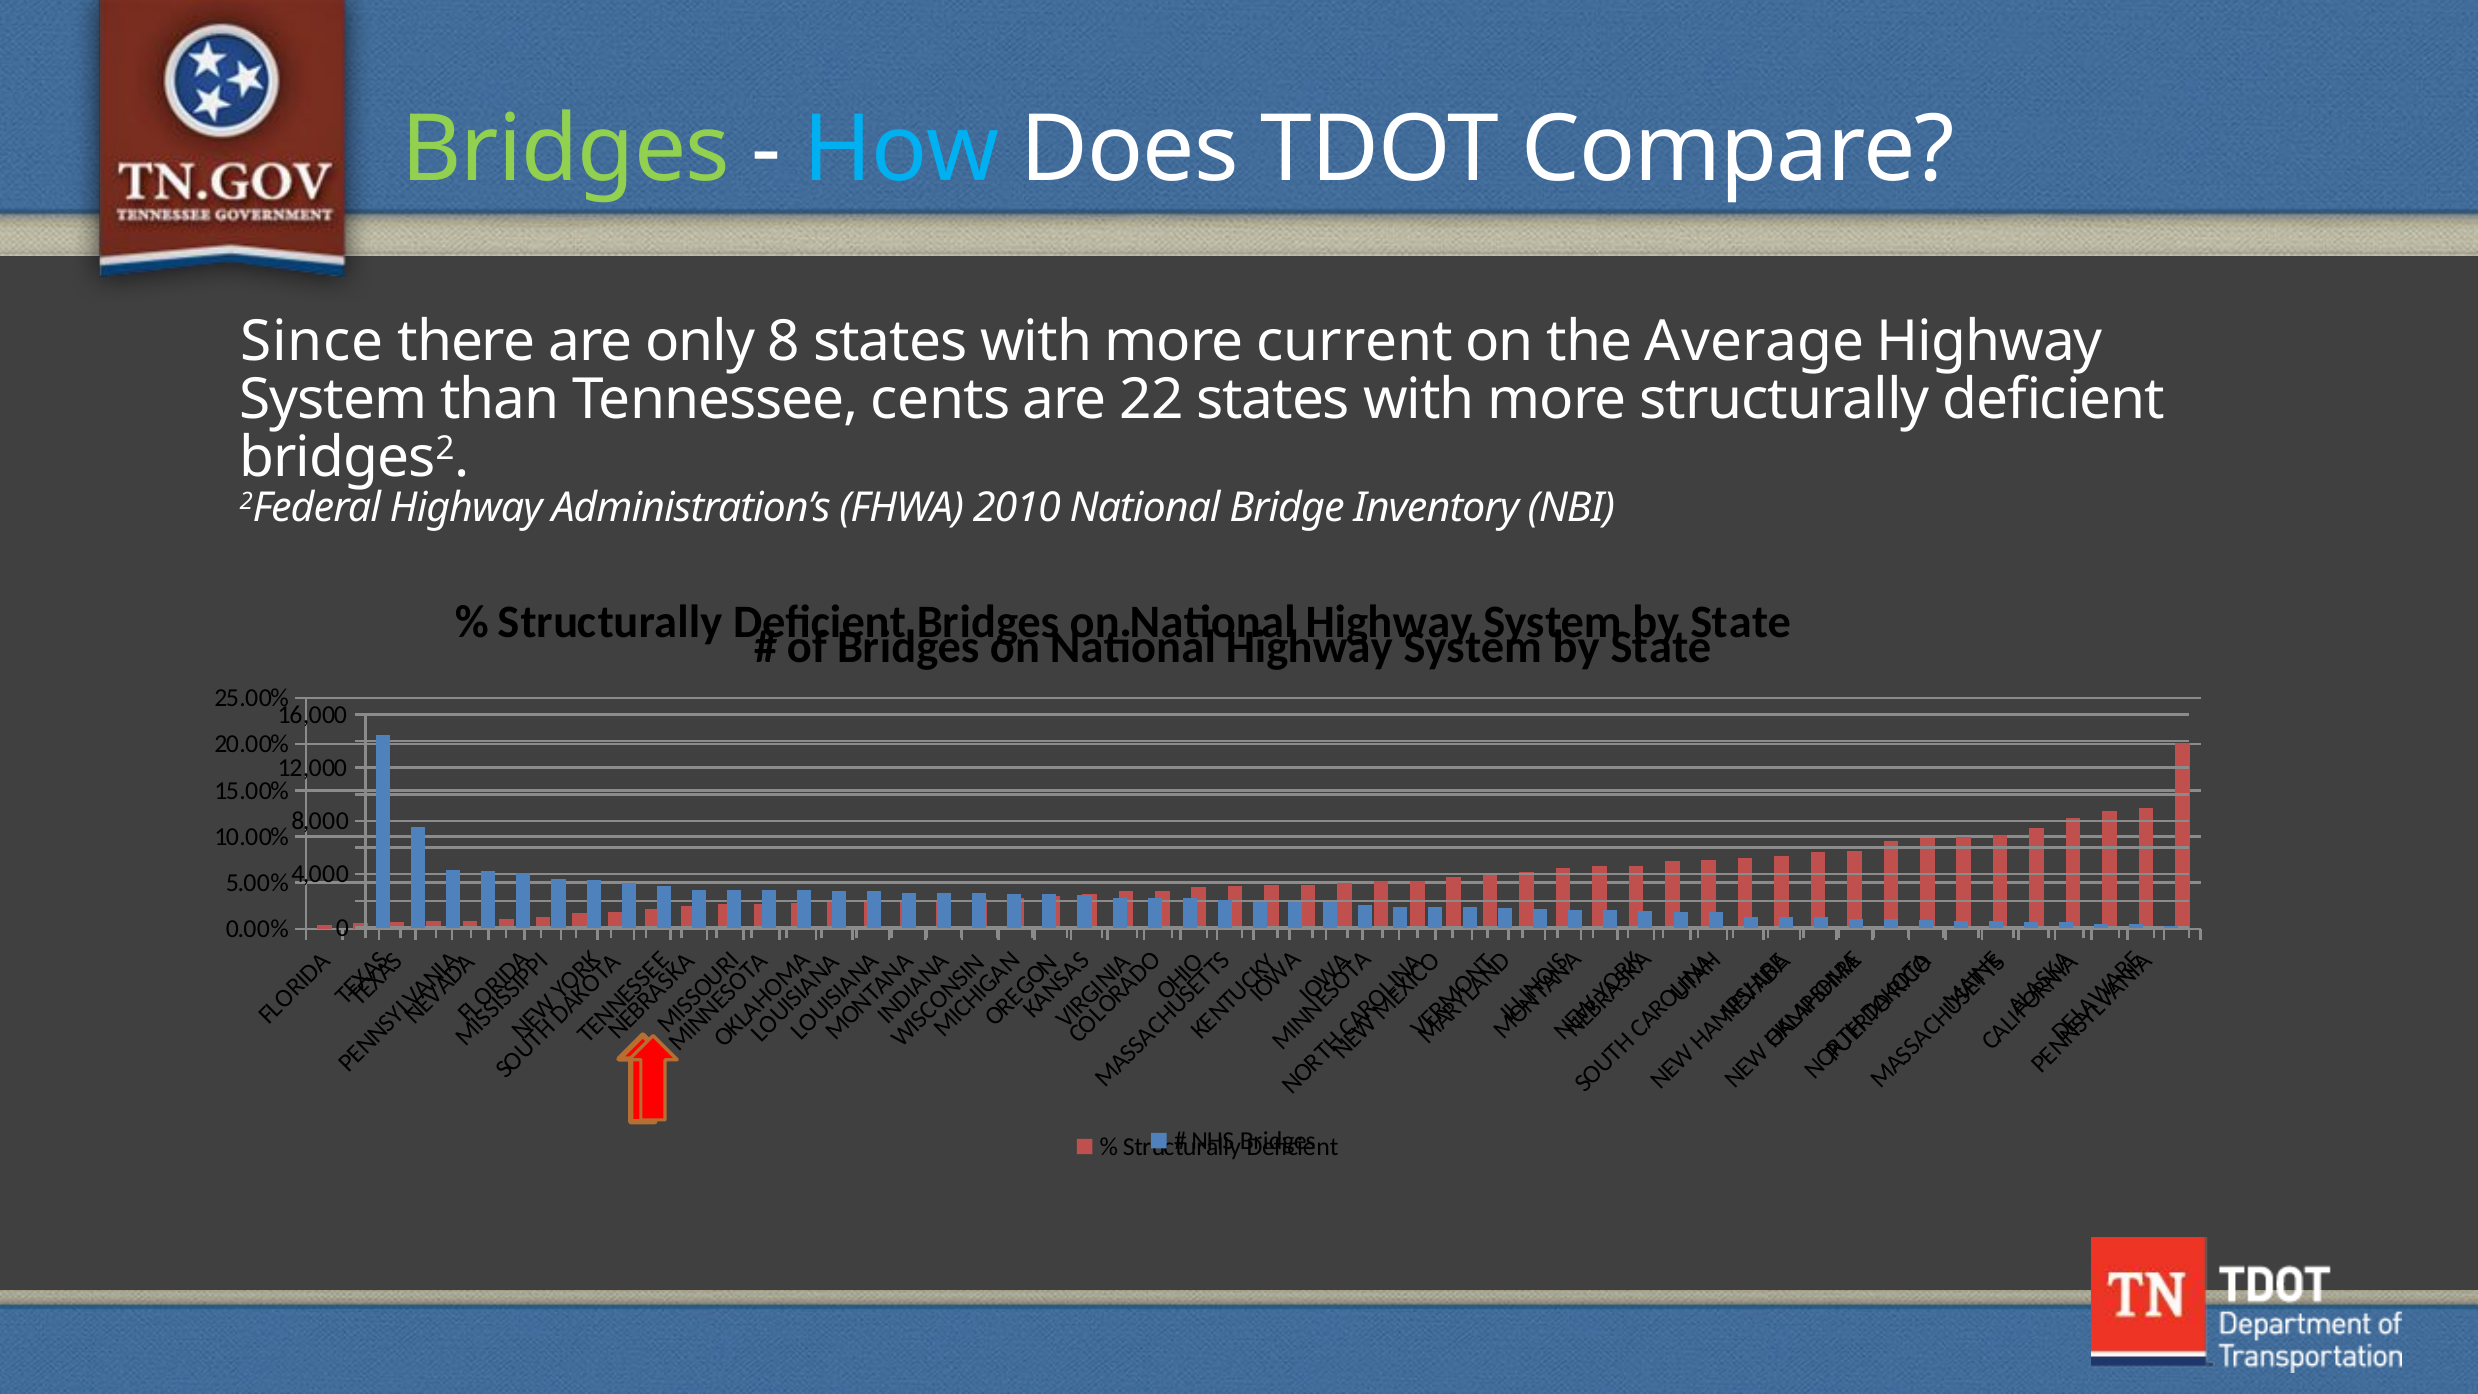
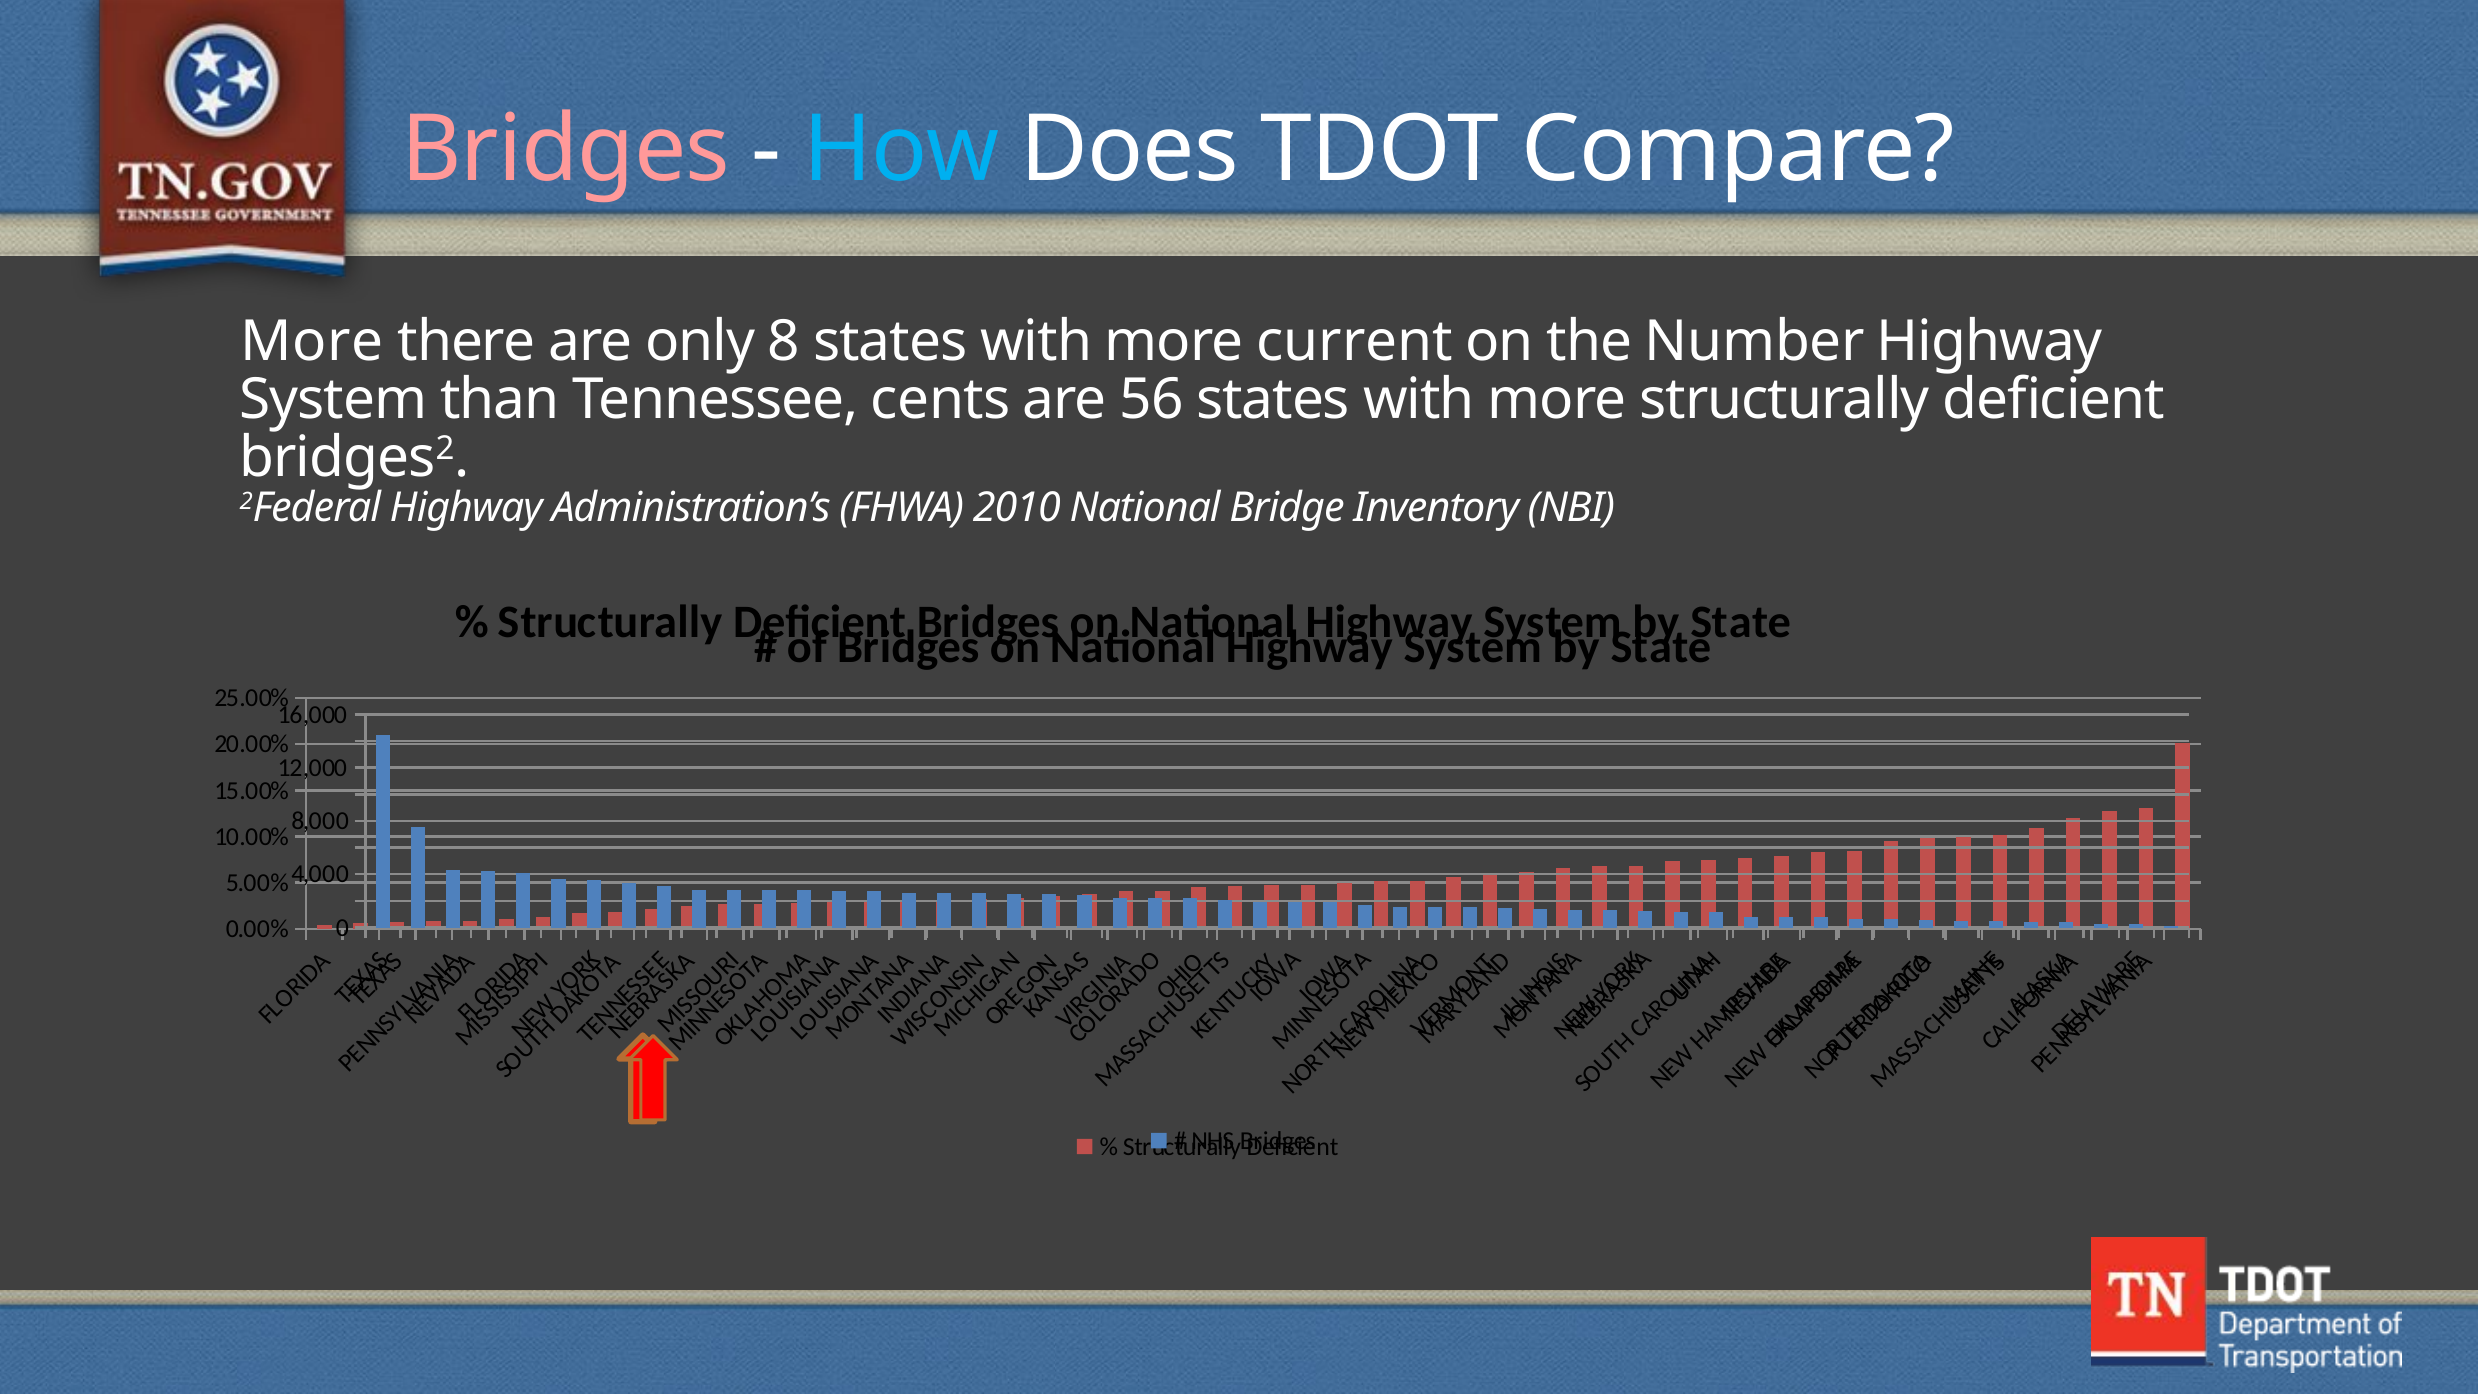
Bridges colour: light green -> pink (566, 150)
Since: Since -> More (312, 342)
Average: Average -> Number (1755, 342)
22: 22 -> 56 (1151, 400)
